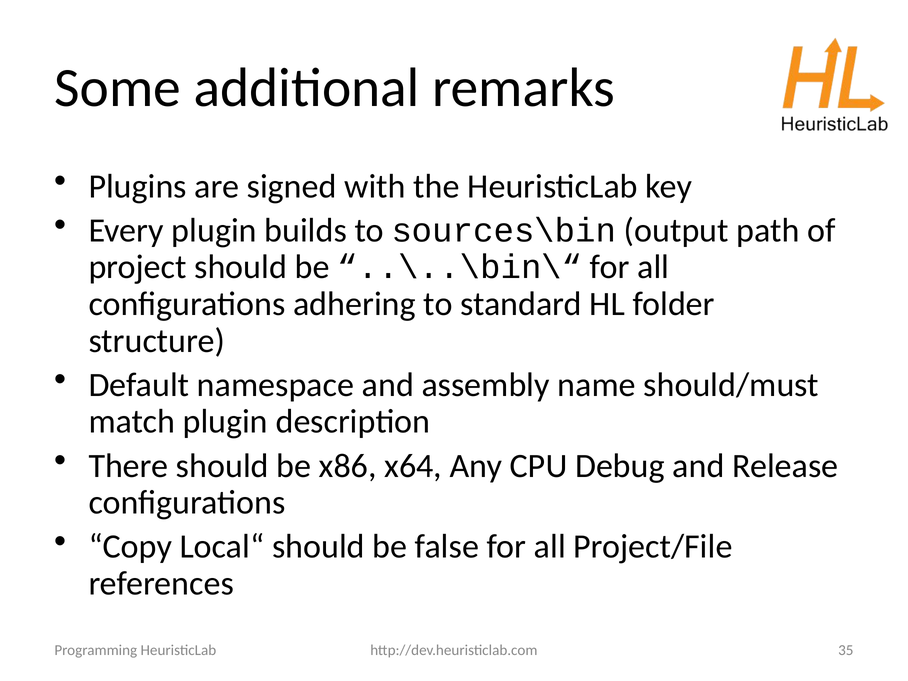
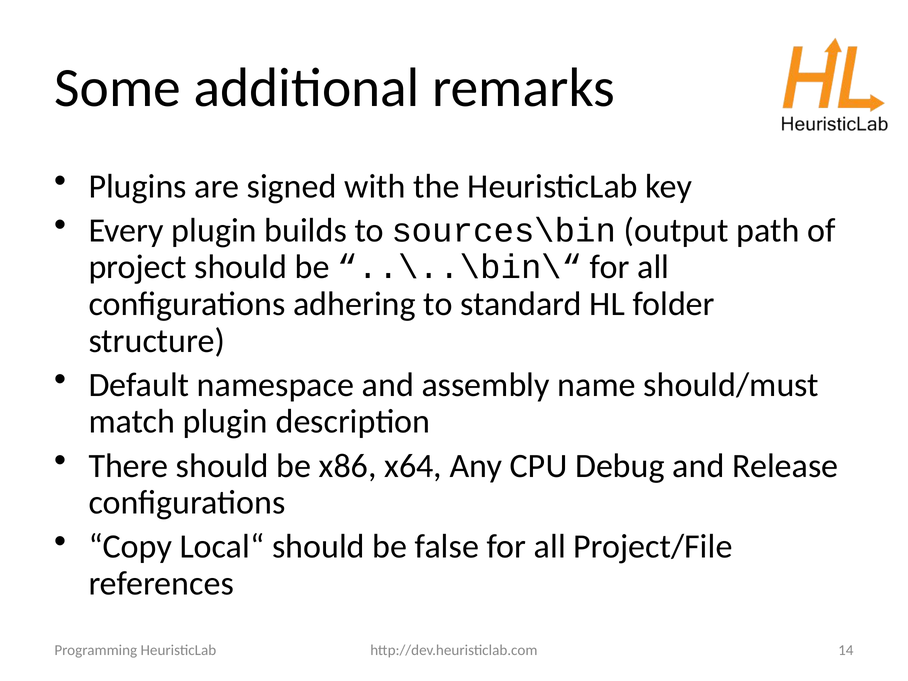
35: 35 -> 14 (846, 650)
